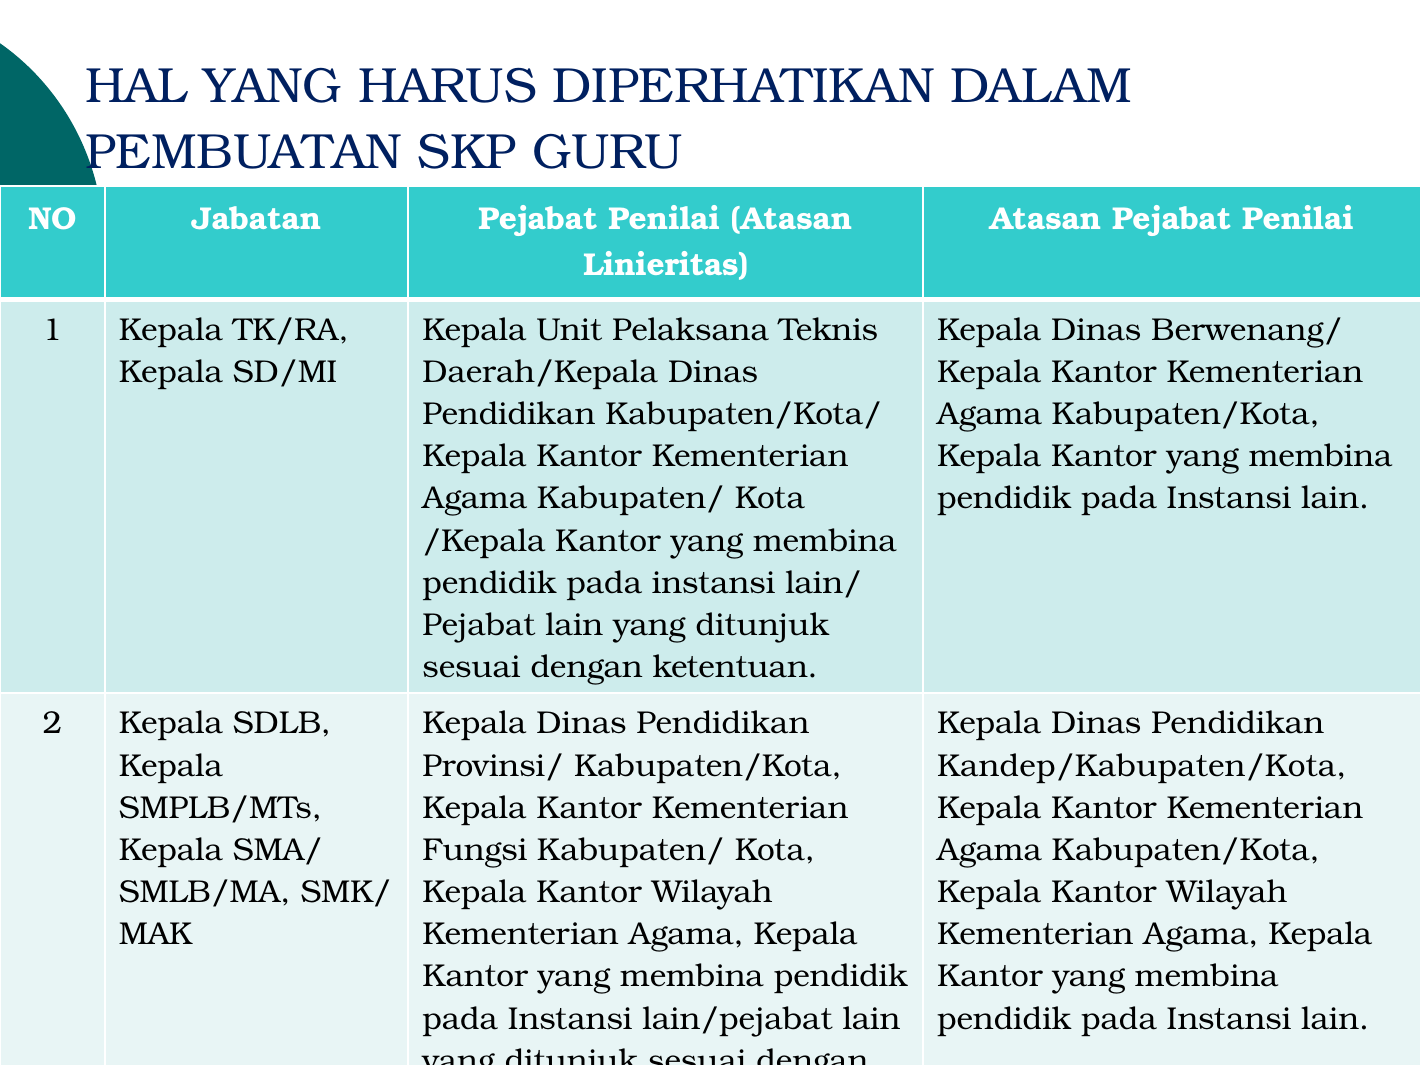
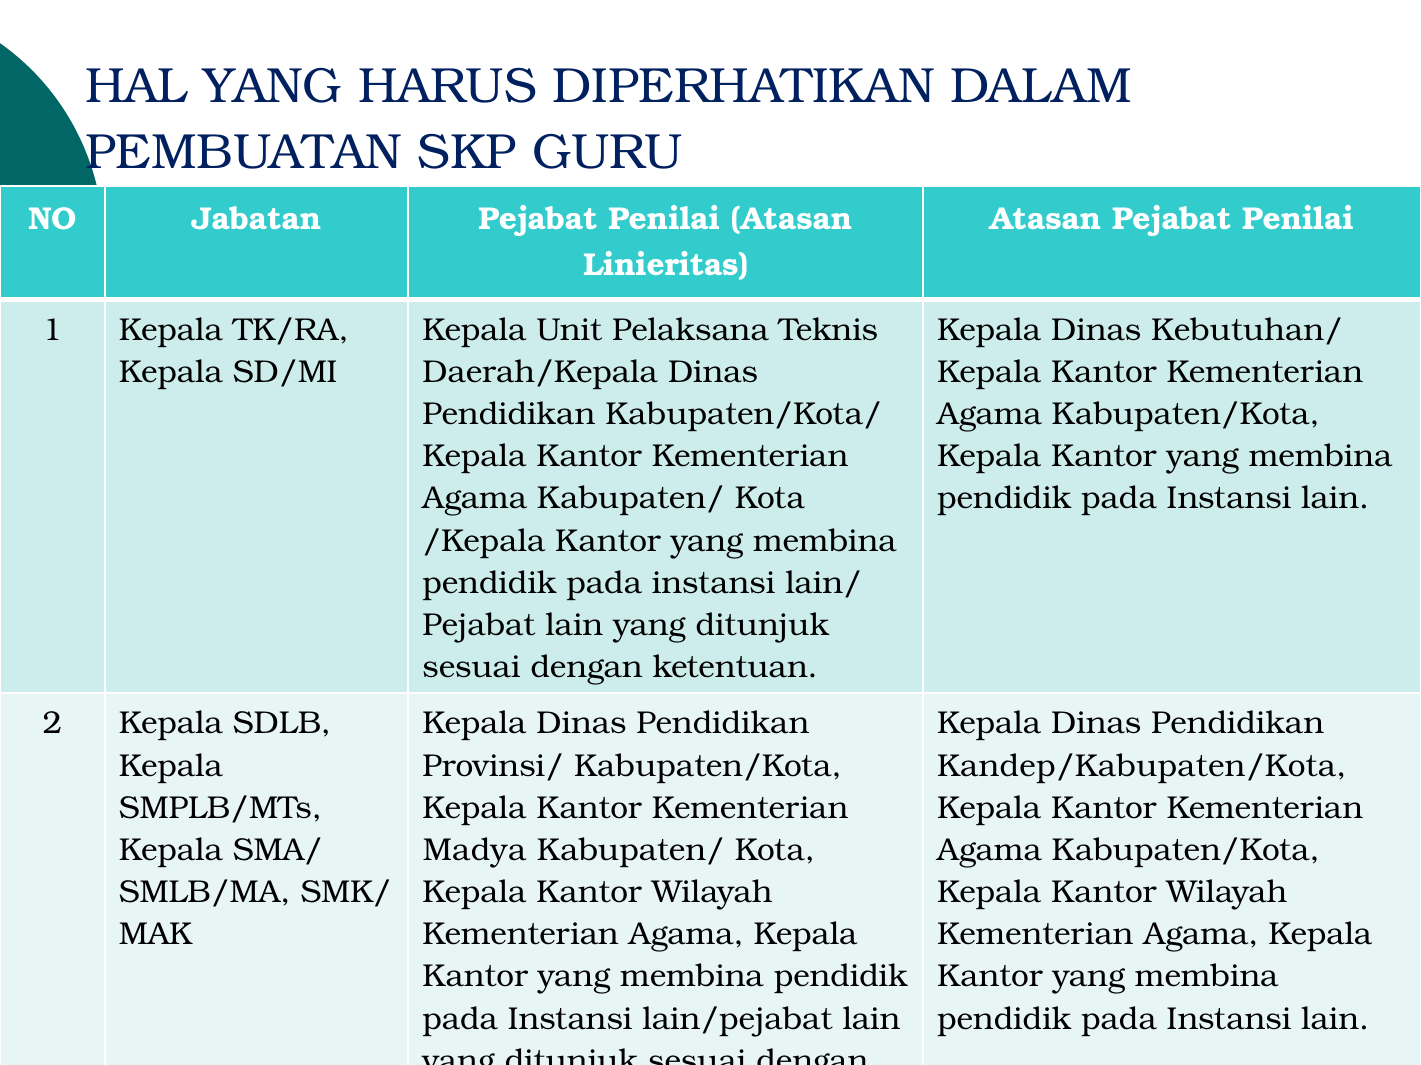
Berwenang/: Berwenang/ -> Kebutuhan/ (1247, 330)
Fungsi: Fungsi -> Madya (475, 851)
